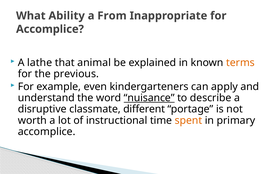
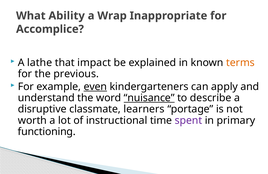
From: From -> Wrap (112, 16)
animal: animal -> impact (94, 63)
even underline: none -> present (95, 87)
different: different -> learners (144, 109)
spent colour: orange -> purple (188, 121)
accomplice: accomplice -> functioning (47, 132)
